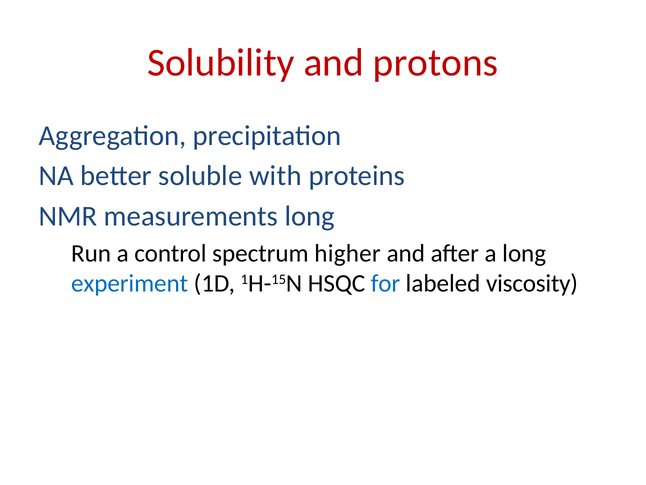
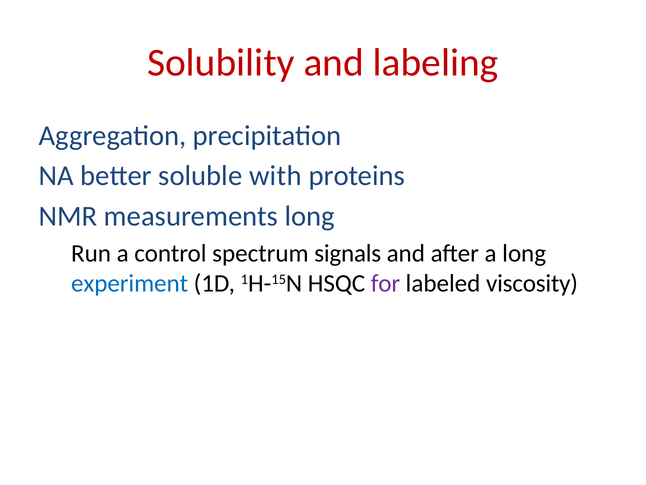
protons: protons -> labeling (436, 63)
higher: higher -> signals (348, 253)
for colour: blue -> purple (385, 283)
